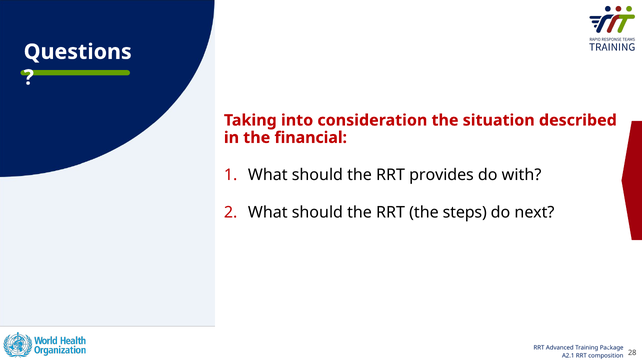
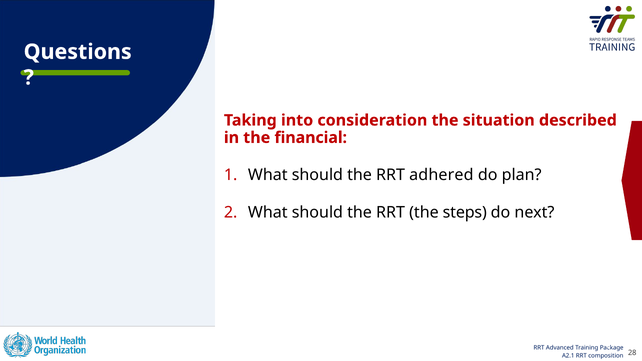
provides: provides -> adhered (441, 175)
with: with -> plan (522, 175)
